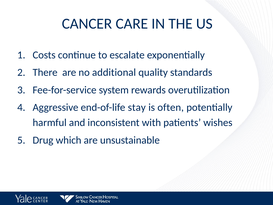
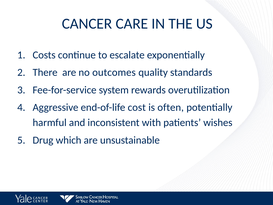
additional: additional -> outcomes (114, 72)
stay: stay -> cost (137, 107)
